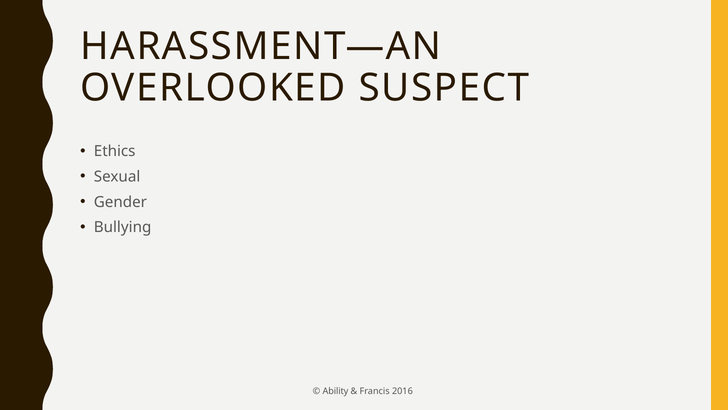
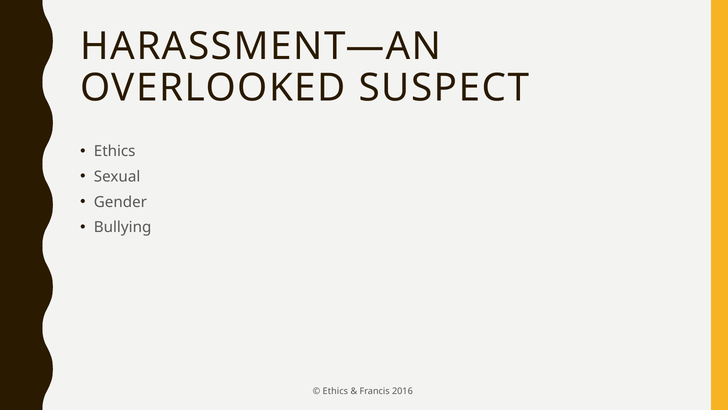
Ability: Ability -> Ethics (335, 391)
